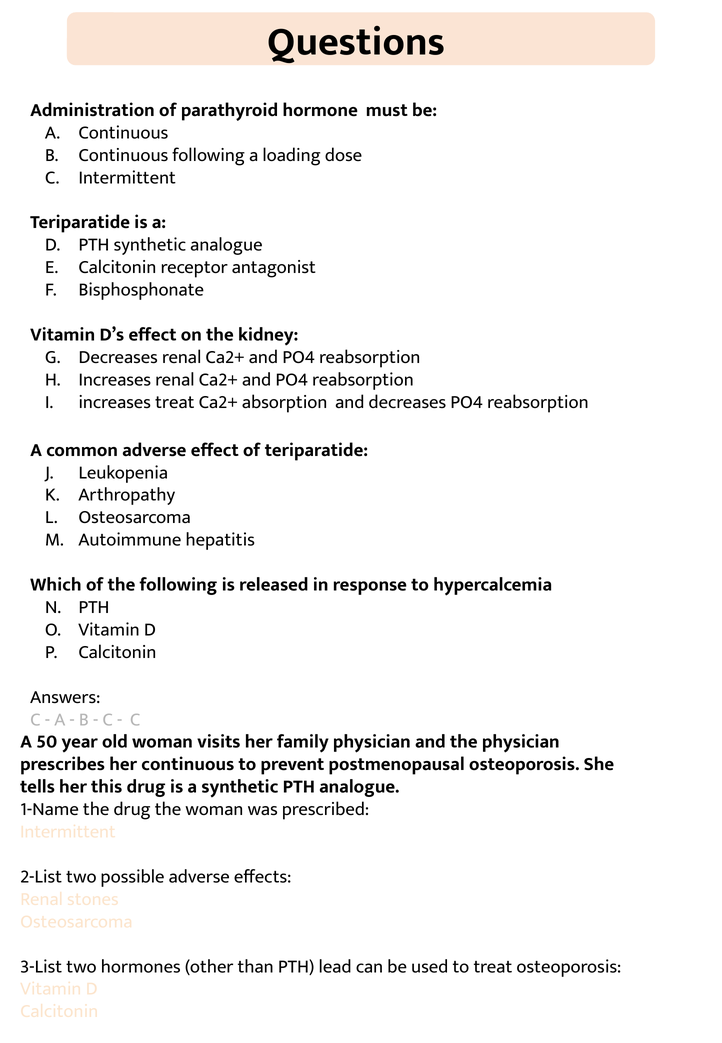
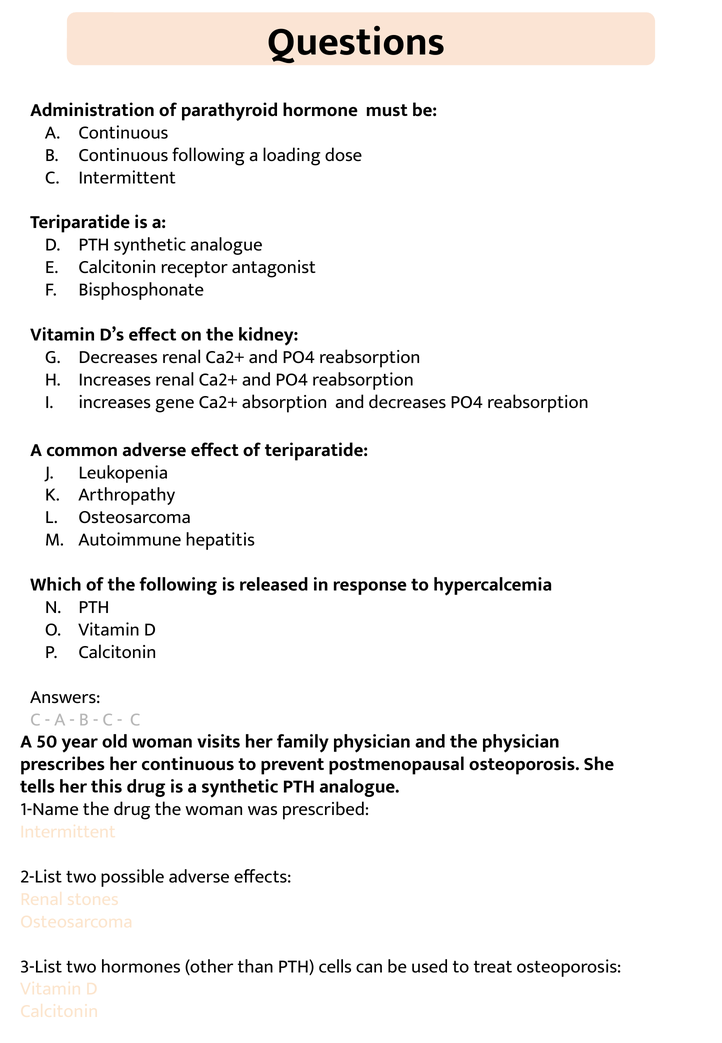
increases treat: treat -> gene (175, 402)
lead: lead -> cells (335, 966)
